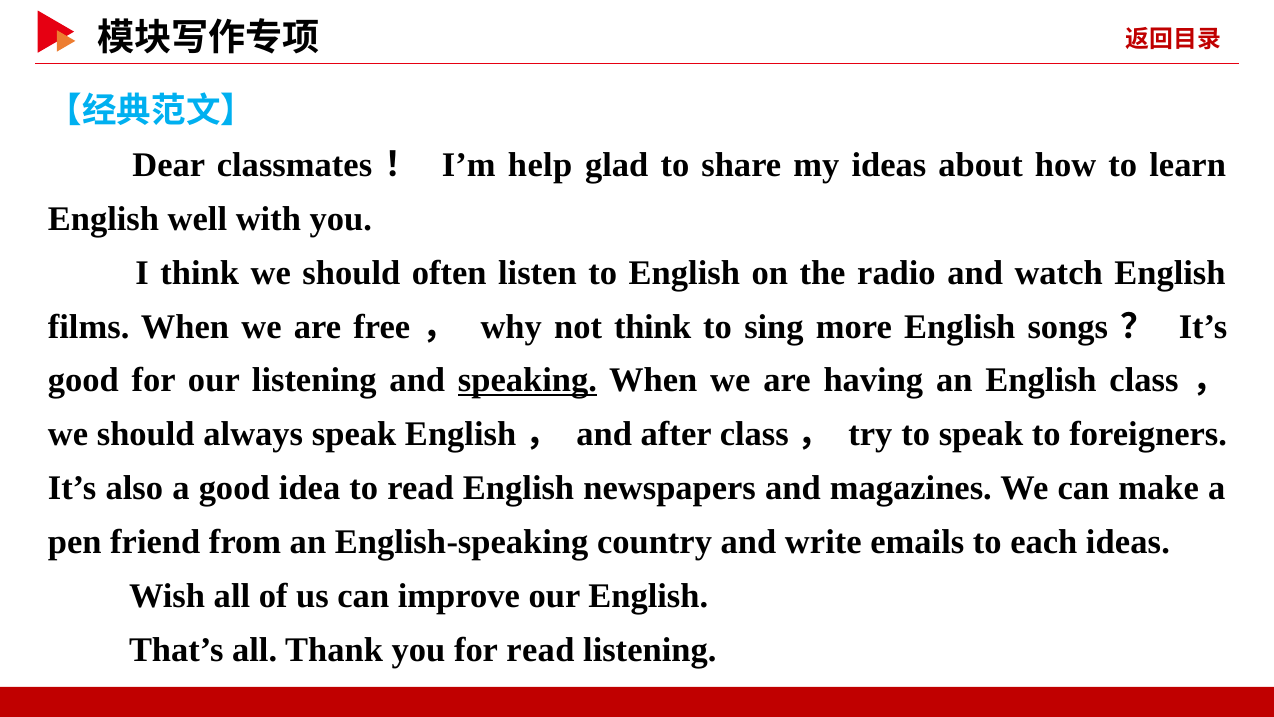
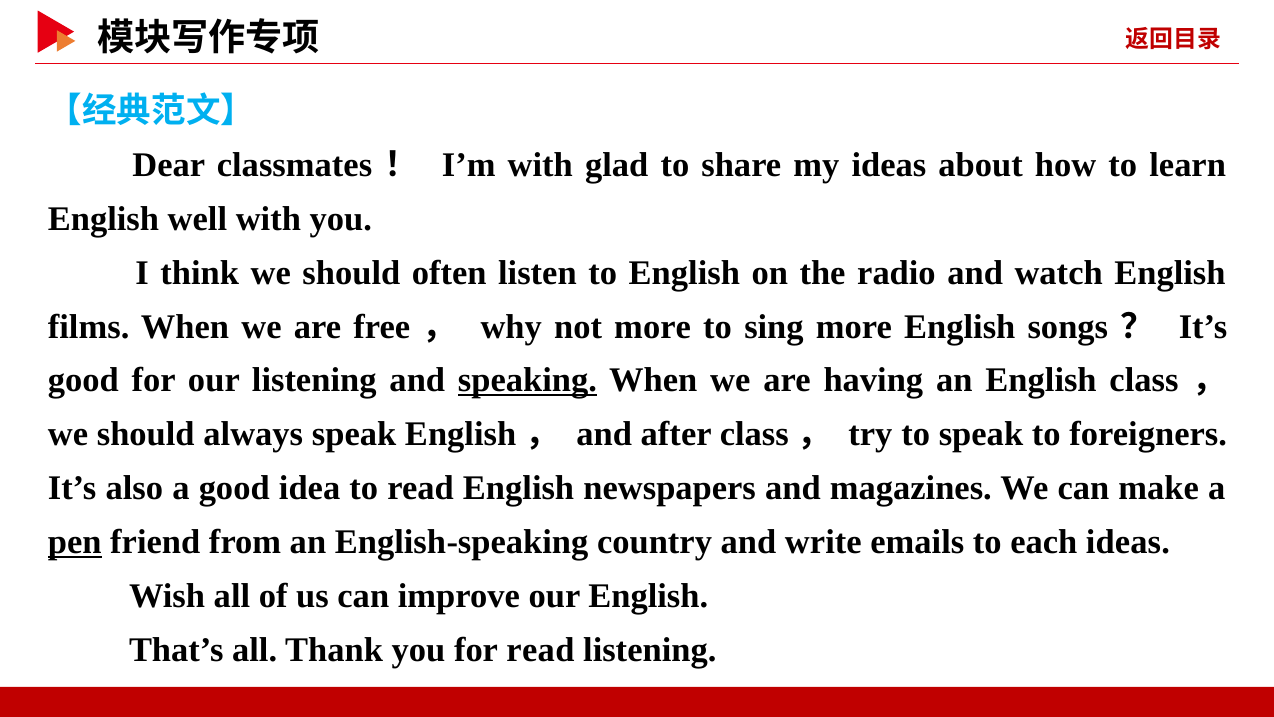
I’m help: help -> with (540, 165)
not think: think -> more (653, 327)
pen underline: none -> present (75, 542)
